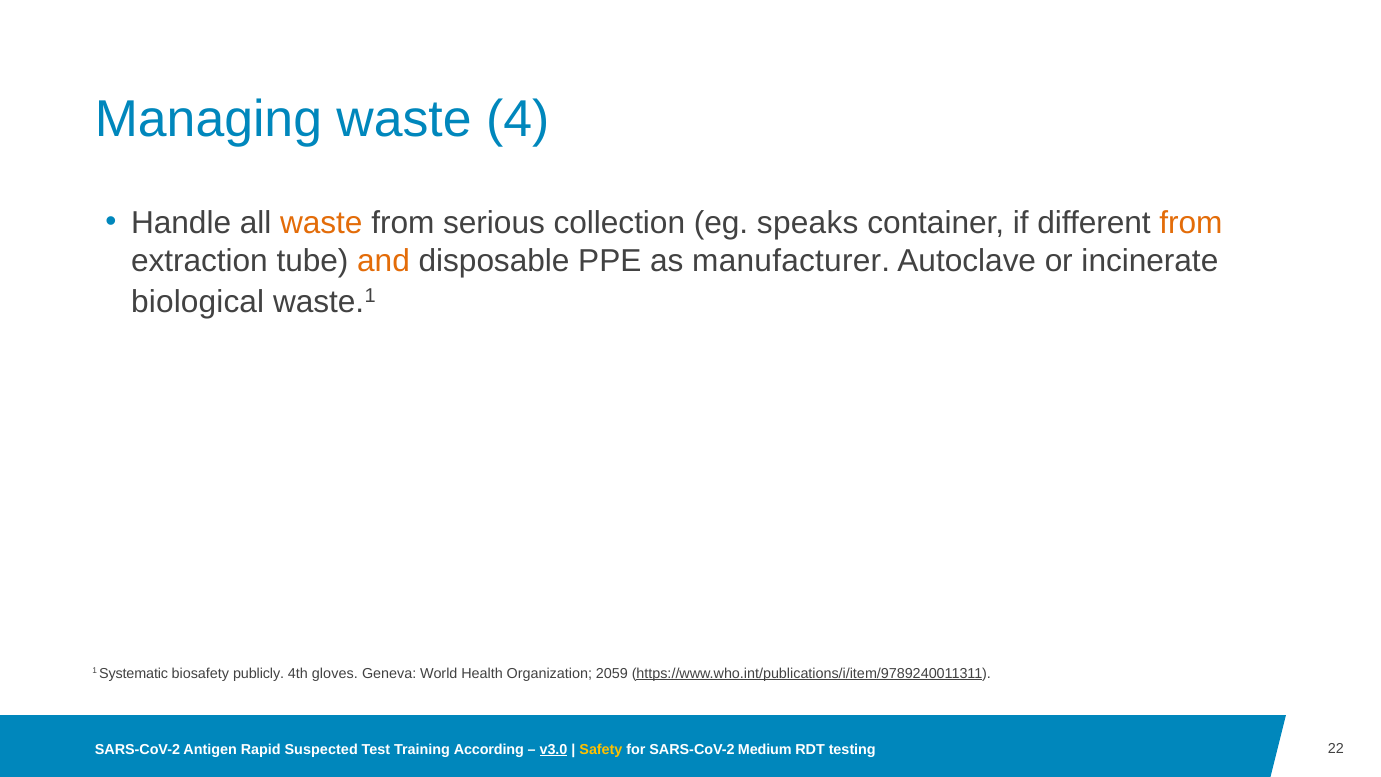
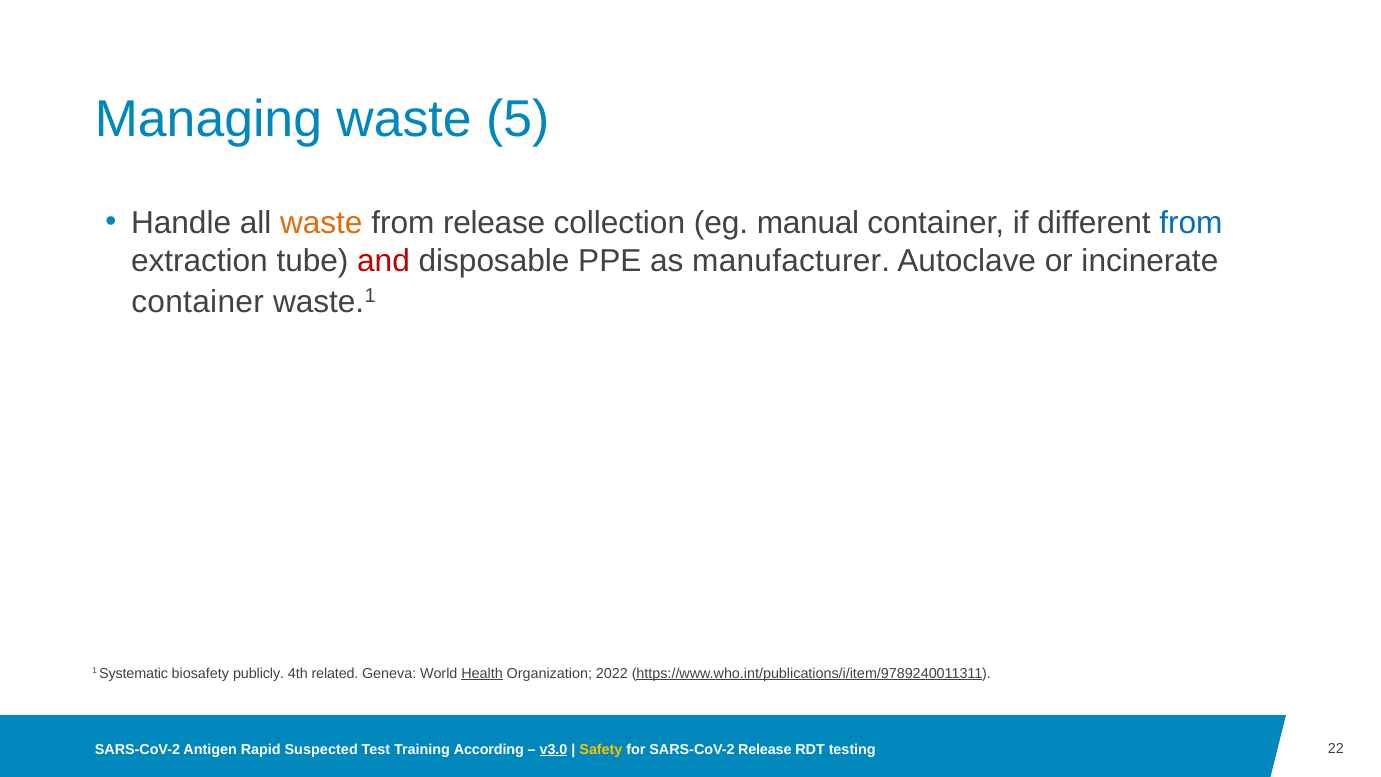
4: 4 -> 5 (518, 120)
from serious: serious -> release (494, 223)
speaks: speaks -> manual (808, 223)
from colour: orange -> blue (1191, 223)
and colour: orange -> red (384, 261)
biological: biological -> container (198, 302)
gloves: gloves -> related (335, 673)
Health underline: none -> present (482, 673)
2059: 2059 -> 2022 (612, 673)
SARS-CoV-2 Medium: Medium -> Release (765, 749)
